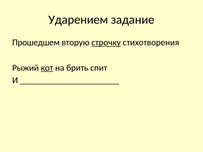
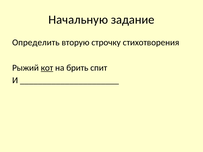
Ударением: Ударением -> Начальную (78, 20)
Прошедшем: Прошедшем -> Определить (36, 43)
строчку underline: present -> none (106, 43)
